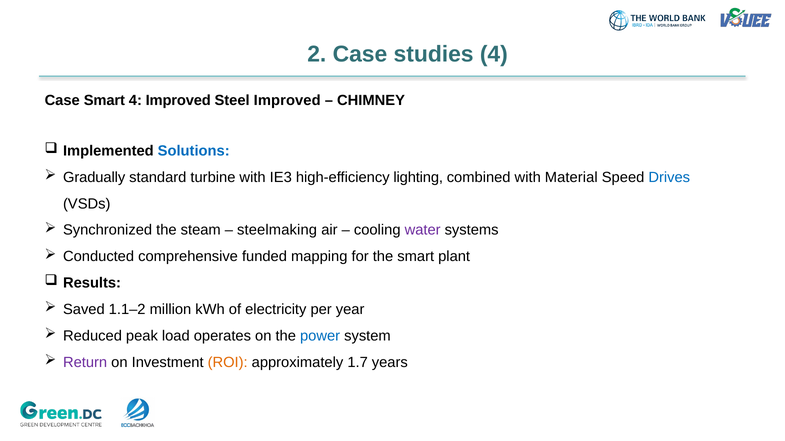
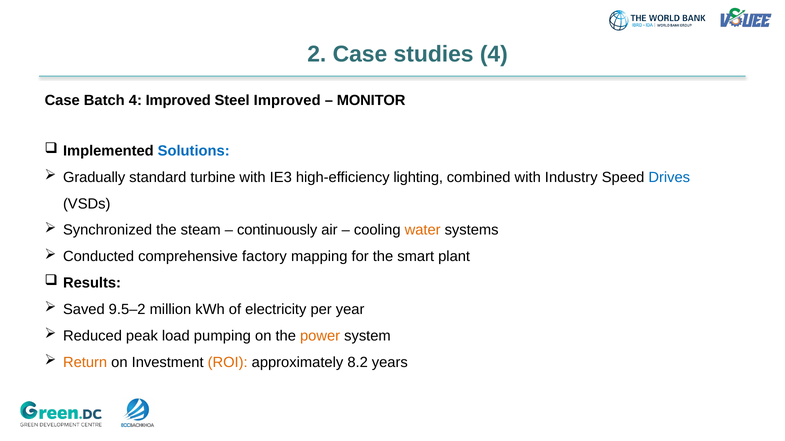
Case Smart: Smart -> Batch (104, 100)
CHIMNEY: CHIMNEY -> MONITOR (371, 100)
Material: Material -> Industry (571, 177)
steelmaking: steelmaking -> continuously (277, 230)
water colour: purple -> orange (423, 230)
funded: funded -> factory (264, 257)
1.1–2: 1.1–2 -> 9.5–2 (127, 310)
operates: operates -> pumping (222, 336)
power colour: blue -> orange (320, 336)
Return colour: purple -> orange (85, 363)
1.7: 1.7 -> 8.2 (358, 363)
